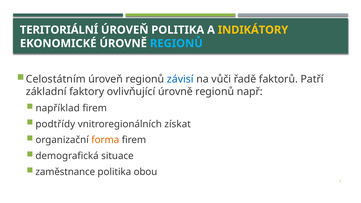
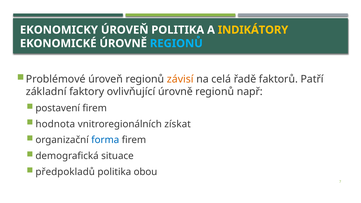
TERITORIÁLNÍ: TERITORIÁLNÍ -> EKONOMICKY (59, 30)
Celostátním: Celostátním -> Problémové (56, 79)
závisí colour: blue -> orange (180, 79)
vůči: vůči -> celá (221, 79)
například: například -> postavení (58, 108)
podtřídy: podtřídy -> hodnota (55, 124)
forma colour: orange -> blue (105, 140)
zaměstnance: zaměstnance -> předpokladů (65, 172)
